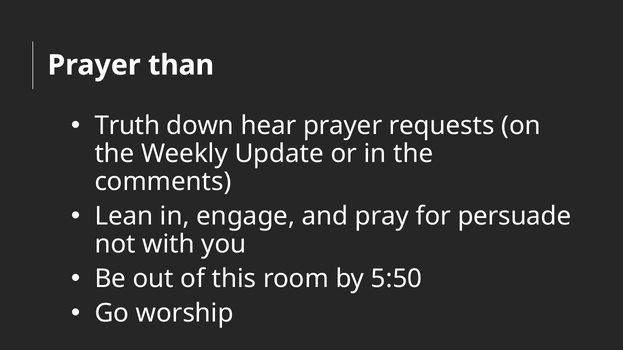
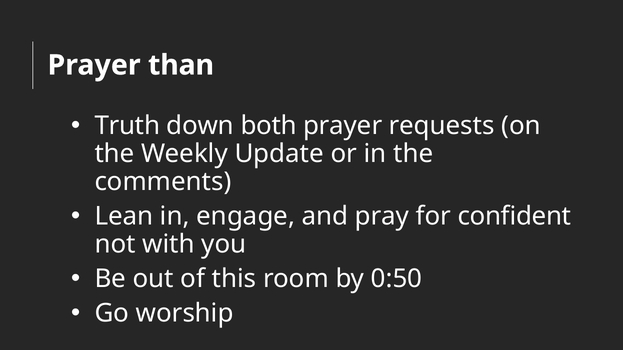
hear: hear -> both (269, 126)
persuade: persuade -> confident (514, 217)
5:50: 5:50 -> 0:50 (397, 279)
